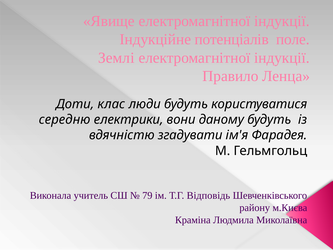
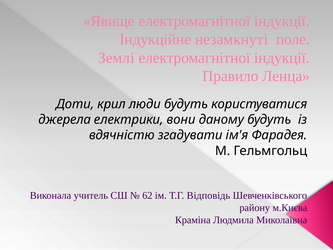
потенціалів: потенціалів -> незамкнуті (232, 39)
клас: клас -> крил (112, 104)
середню: середню -> джерела (65, 120)
79: 79 -> 62 (147, 195)
